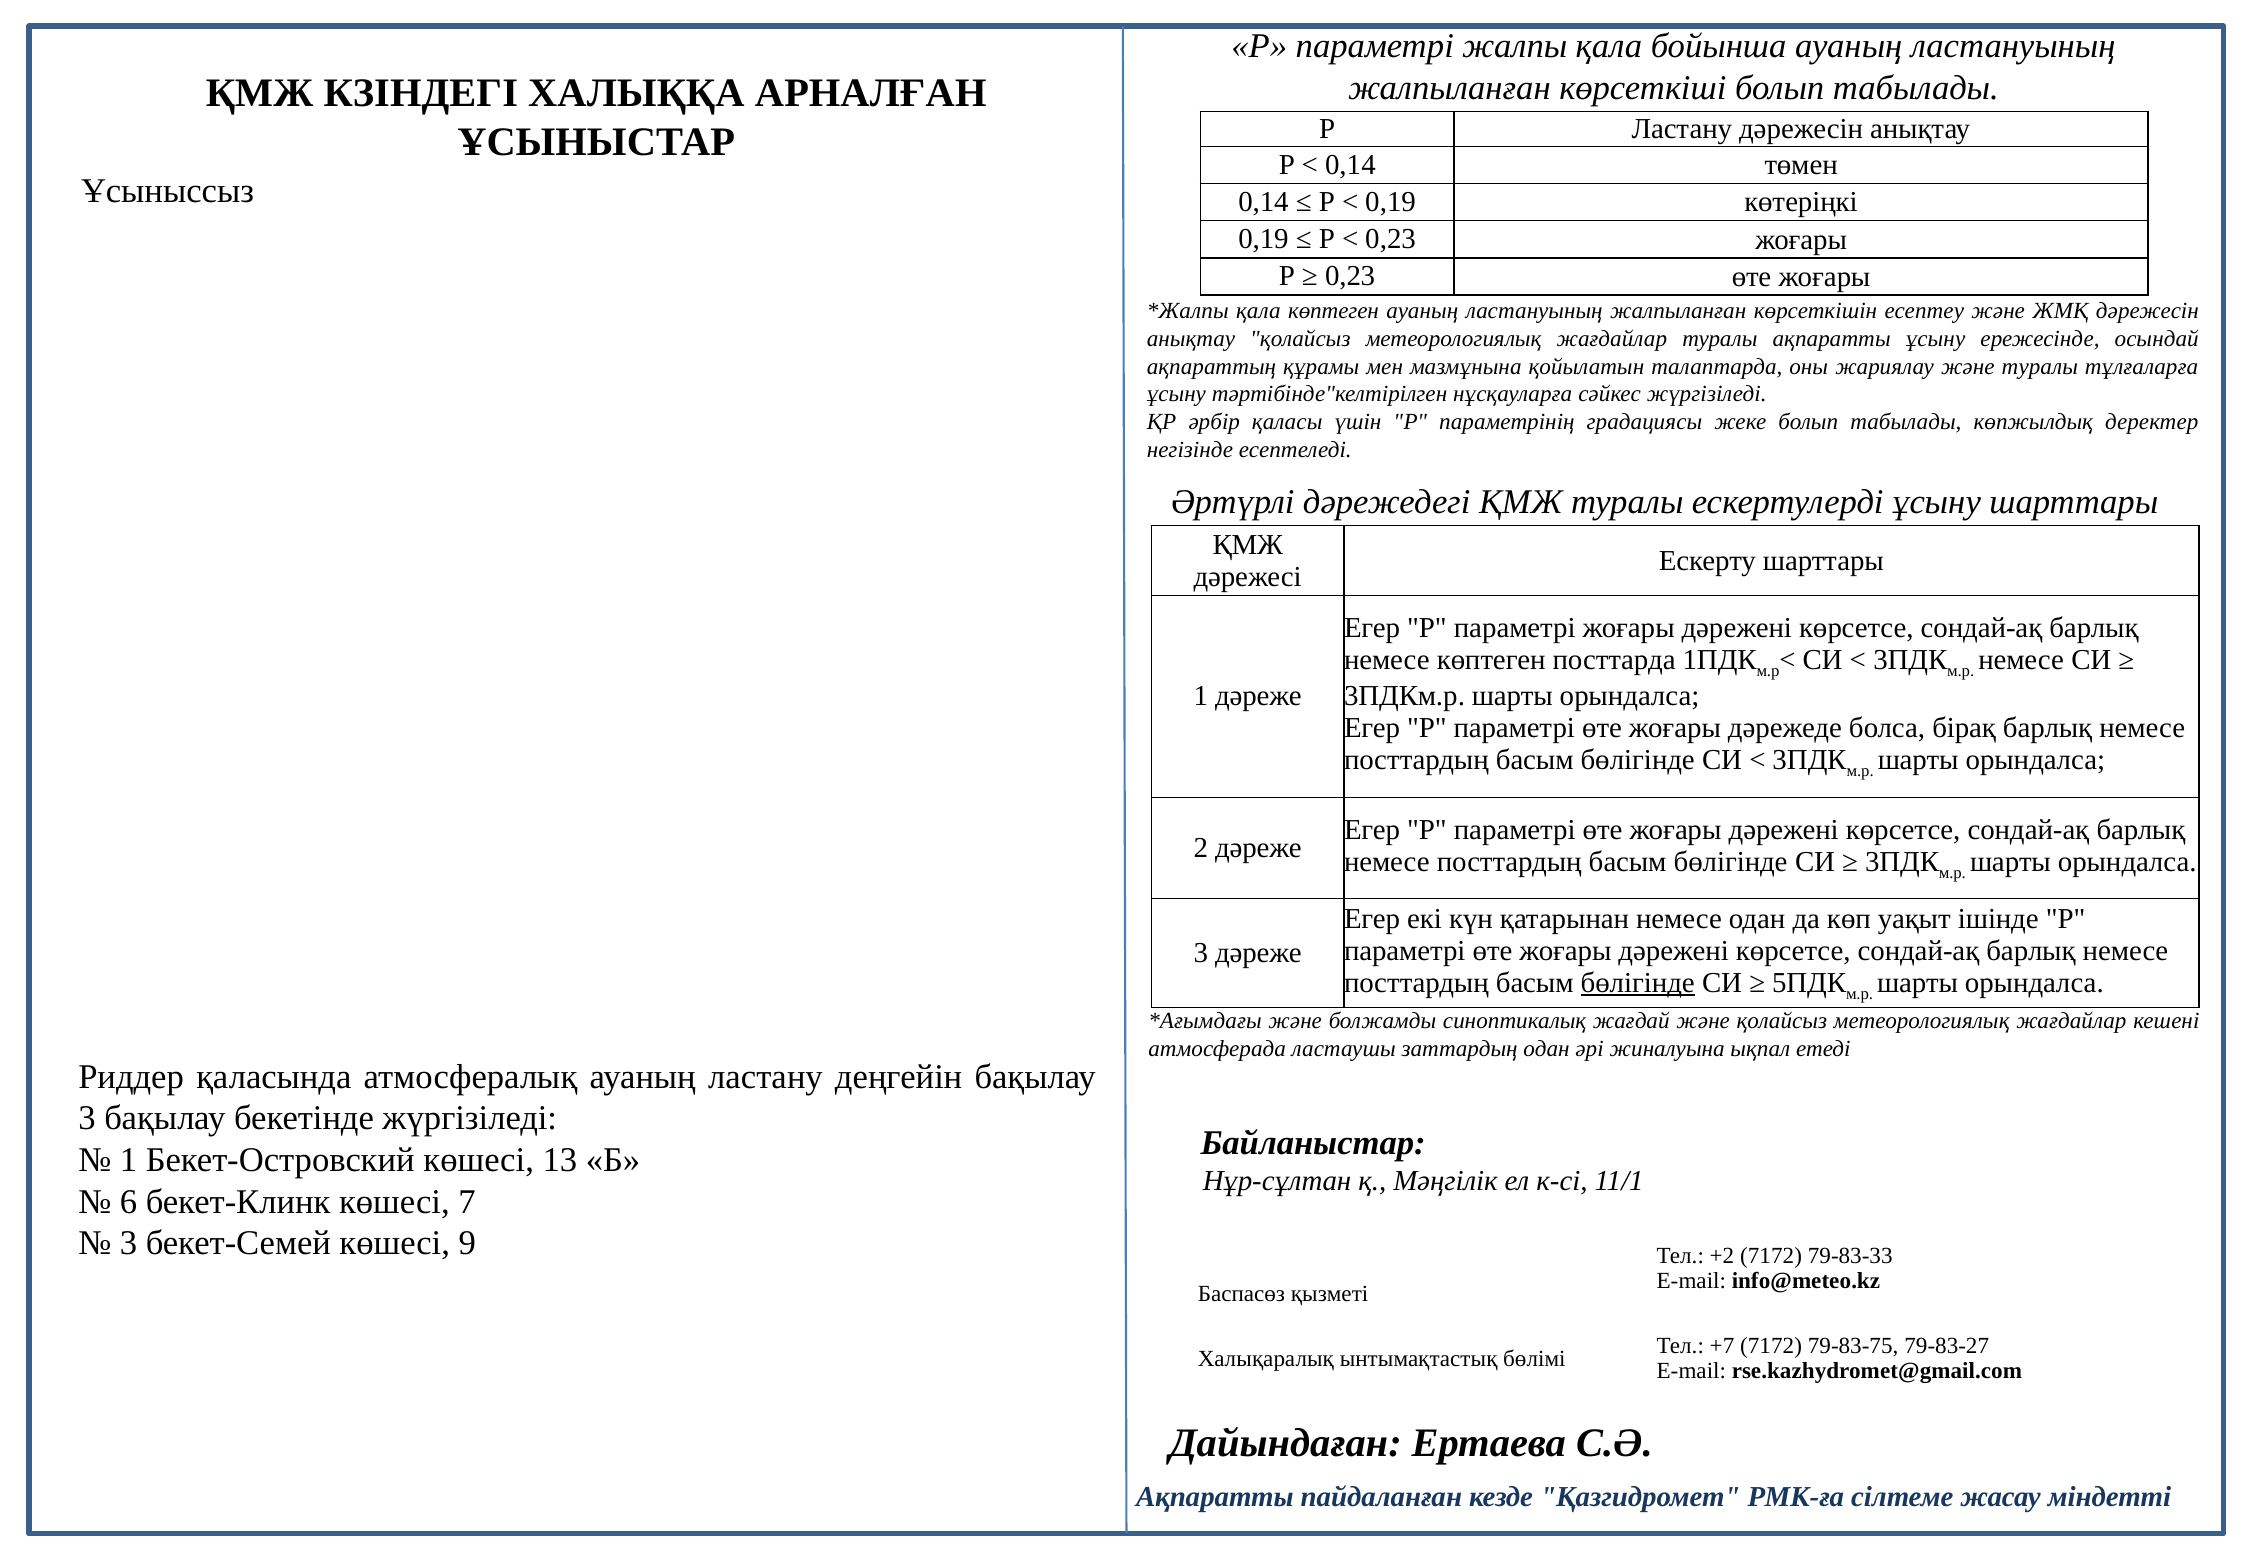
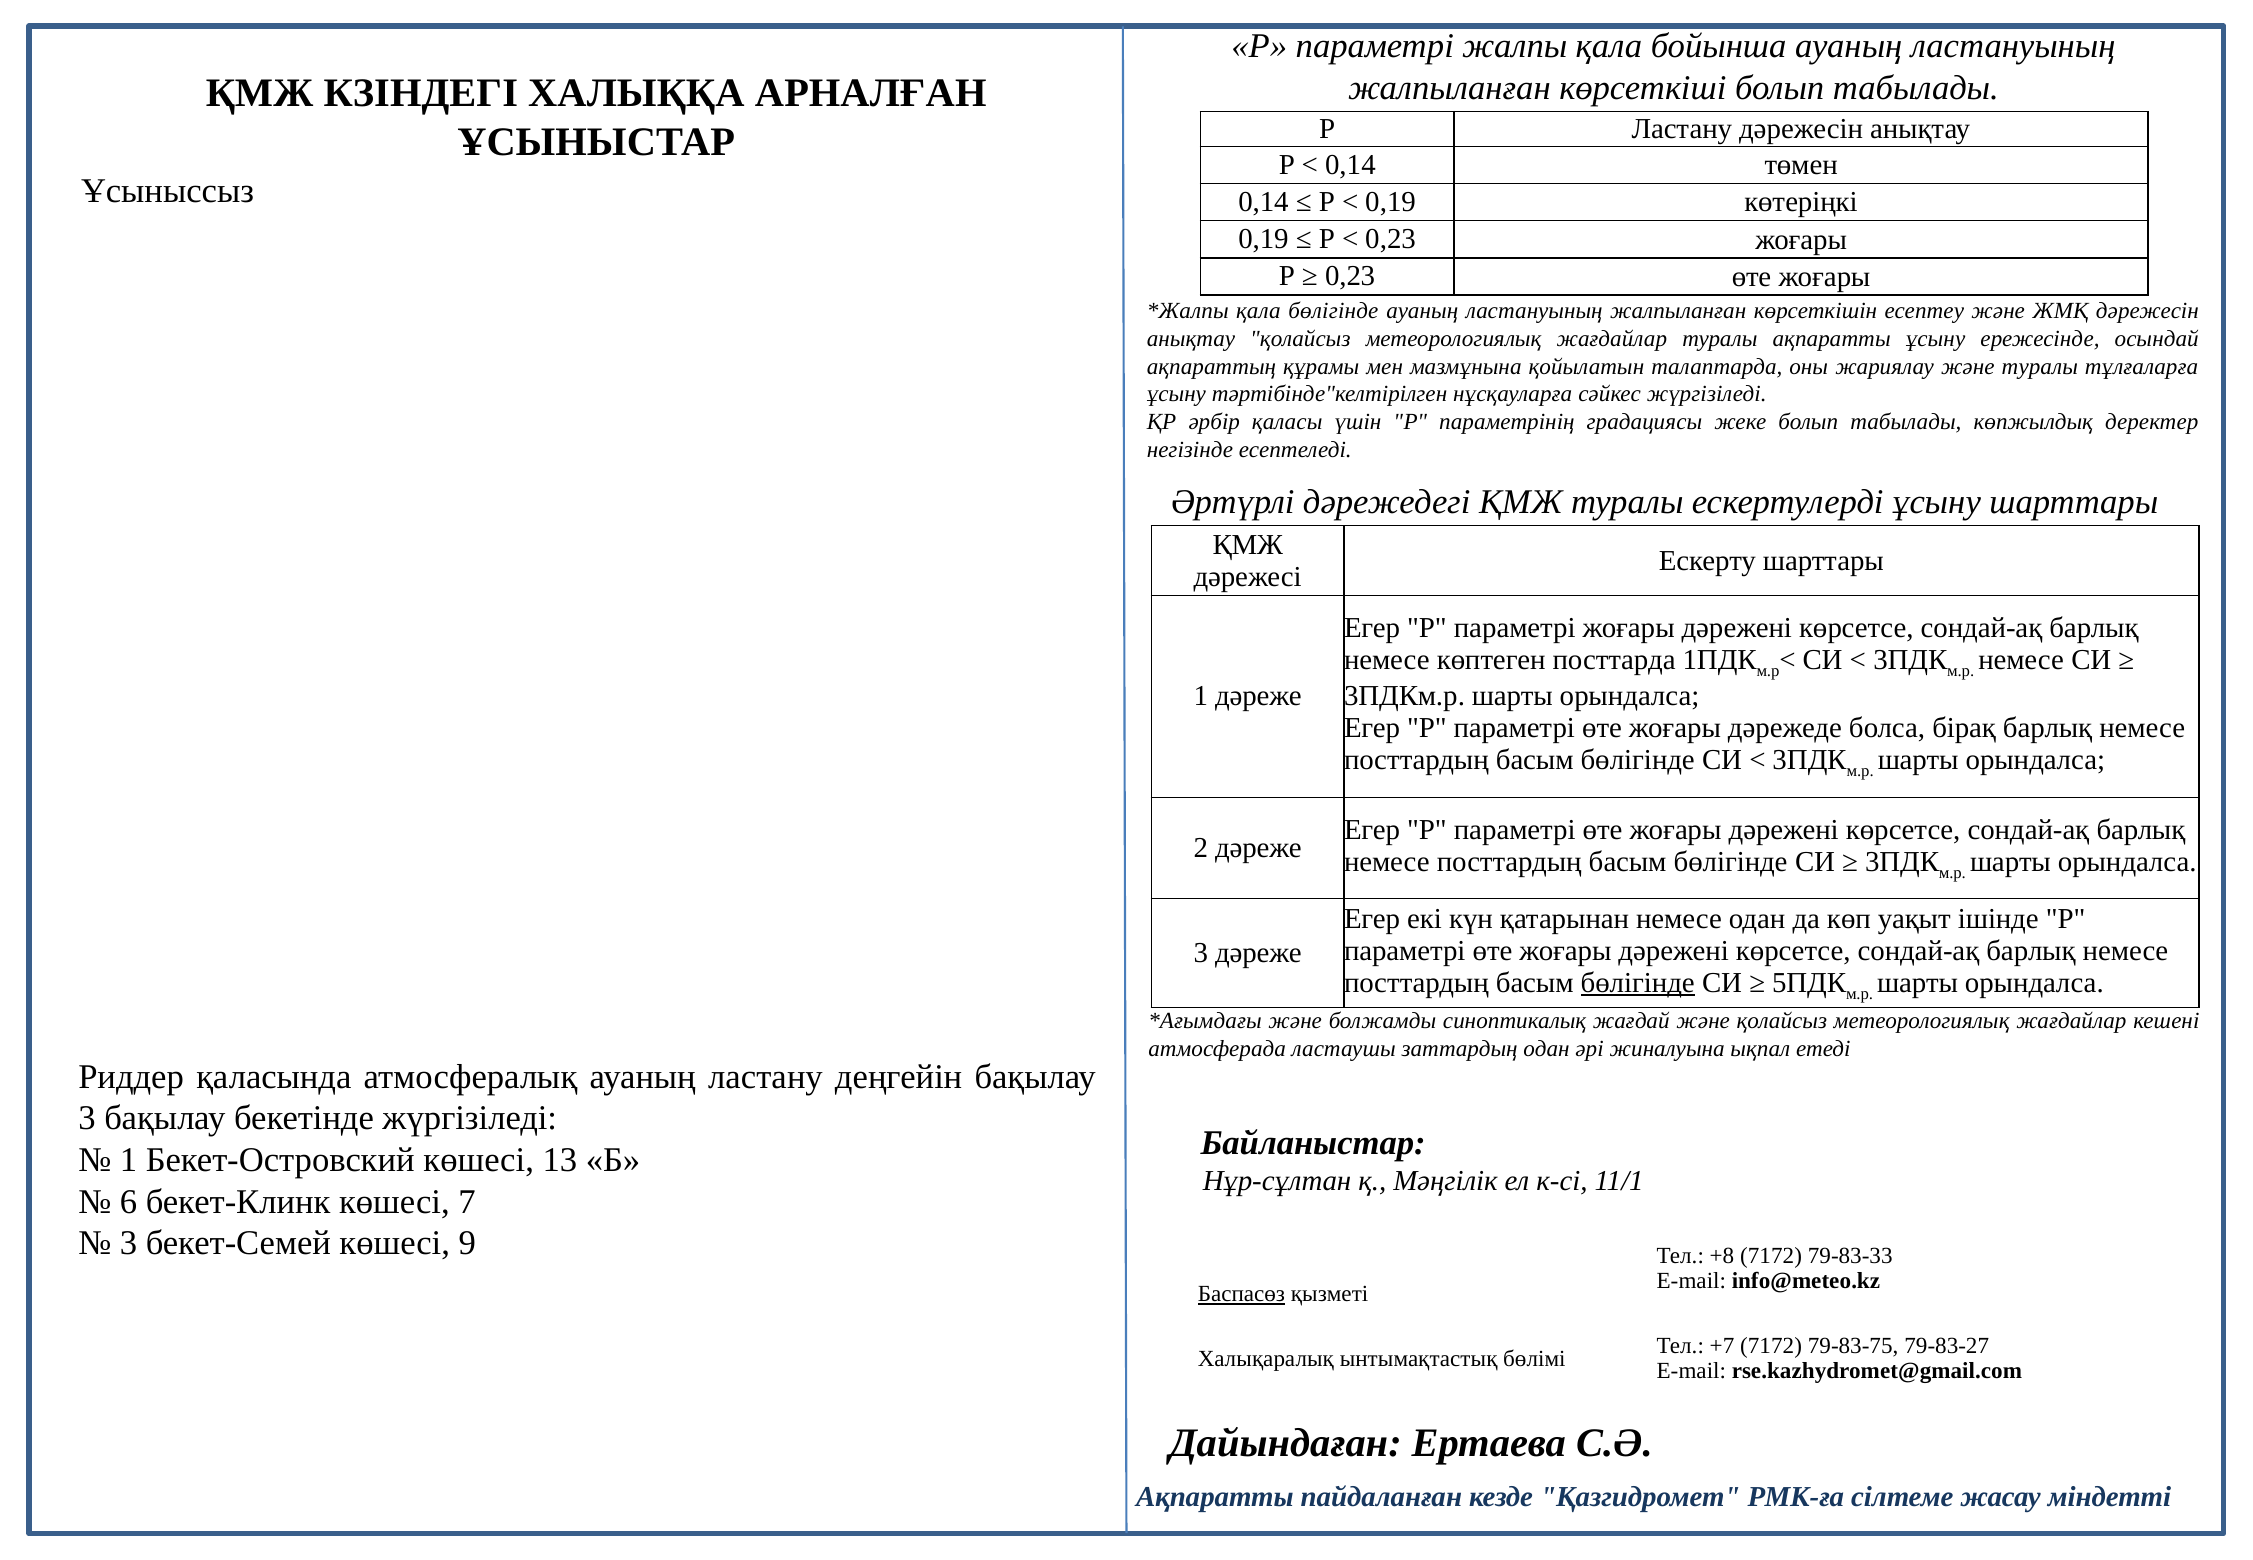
қала көптеген: көптеген -> бөлігінде (1333, 311)
+2: +2 -> +8 (1722, 1255)
Баспасөз underline: none -> present (1241, 1294)
